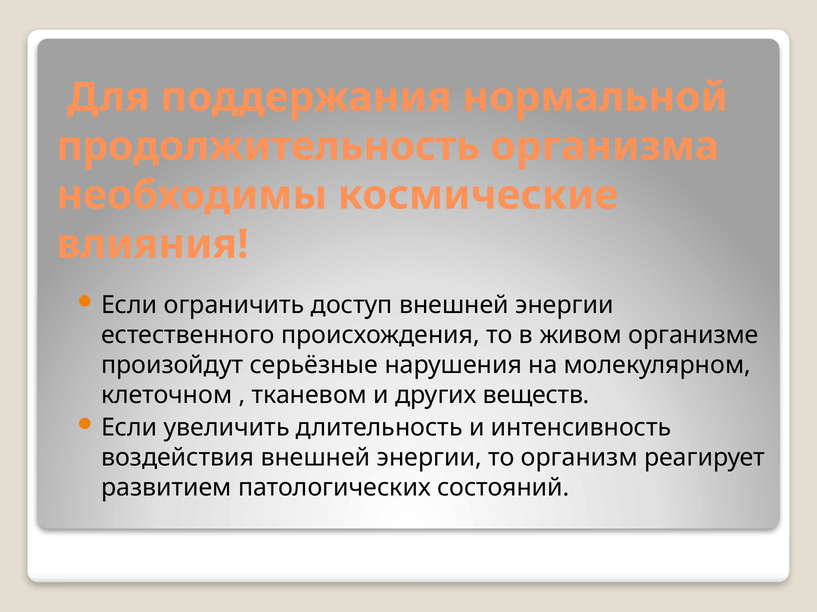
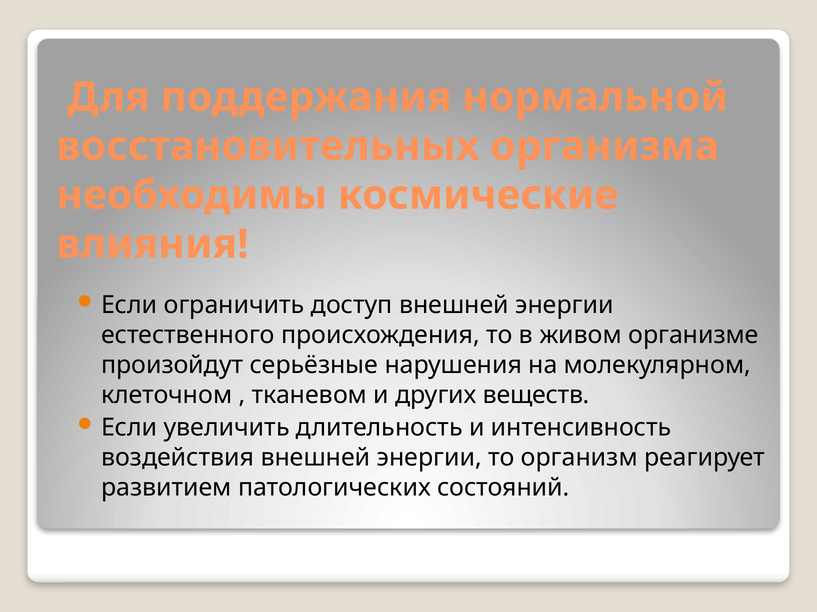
продолжительность: продолжительность -> восстановительных (268, 146)
